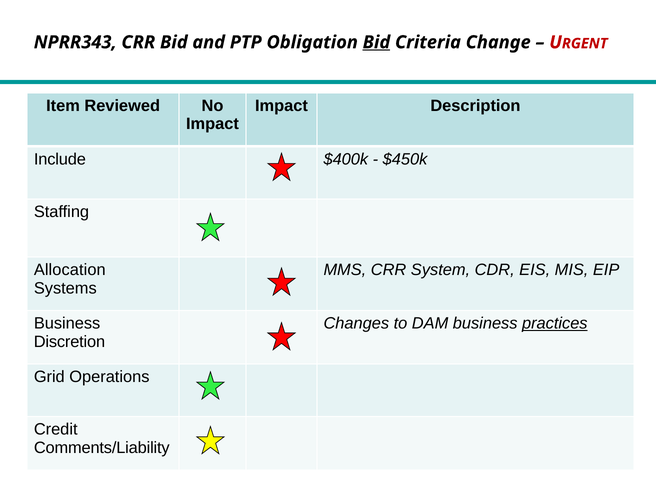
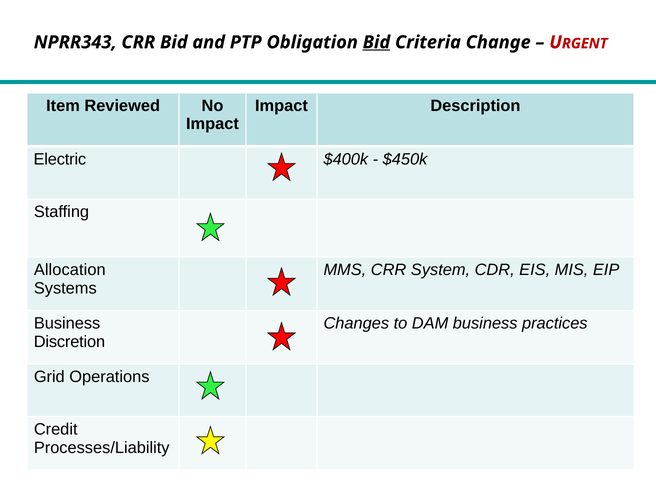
Include: Include -> Electric (60, 159)
practices underline: present -> none (555, 323)
Comments/Liability: Comments/Liability -> Processes/Liability (102, 448)
